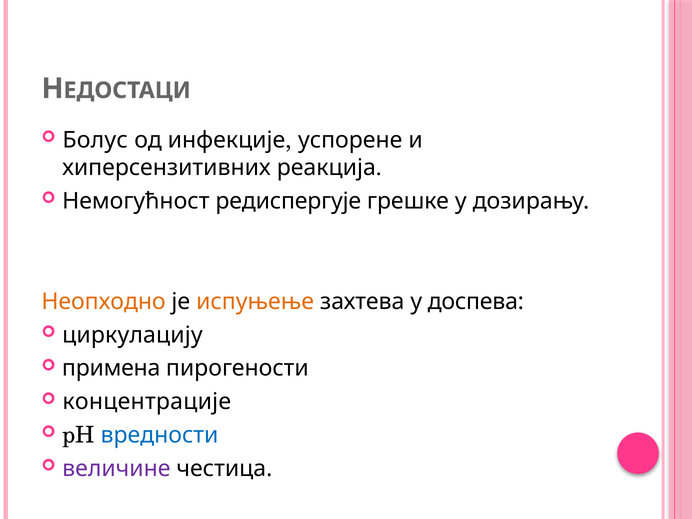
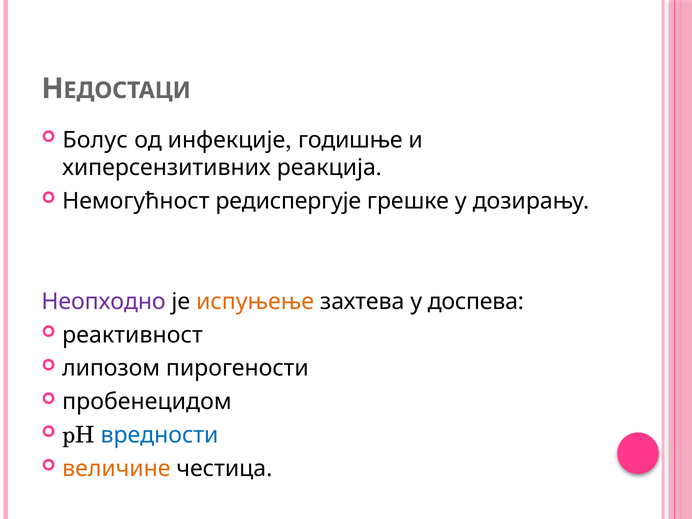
успорене: успорене -> годишње (350, 140)
Неопходно colour: orange -> purple (104, 301)
циркулацију: циркулацију -> реактивност (132, 335)
примена: примена -> липозом (111, 368)
концентрације: концентрације -> пробенецидом (147, 402)
величине colour: purple -> orange (116, 469)
